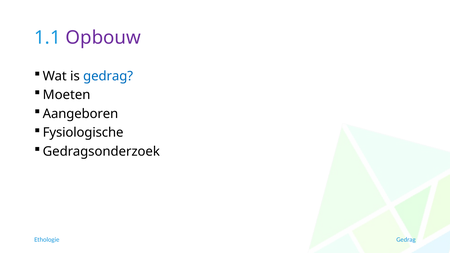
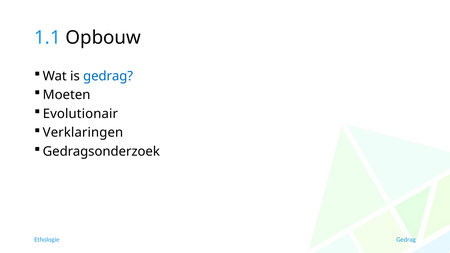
Opbouw colour: purple -> black (103, 38)
Aangeboren: Aangeboren -> Evolutionair (80, 114)
Fysiologische: Fysiologische -> Verklaringen (83, 133)
